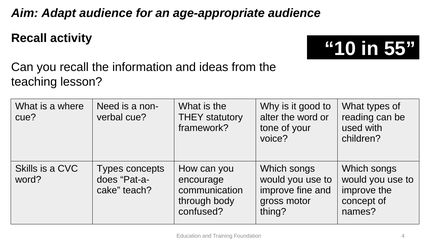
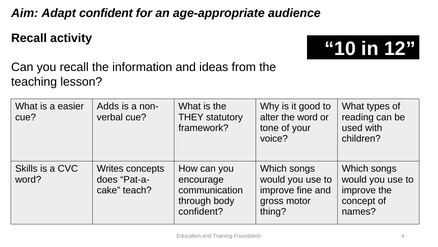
Adapt audience: audience -> confident (106, 13)
55: 55 -> 12 (400, 49)
where: where -> easier (71, 106)
Need: Need -> Adds (108, 106)
Types: Types -> Writes (110, 168)
confused: confused -> confident (201, 211)
